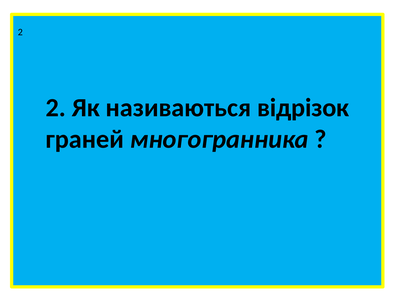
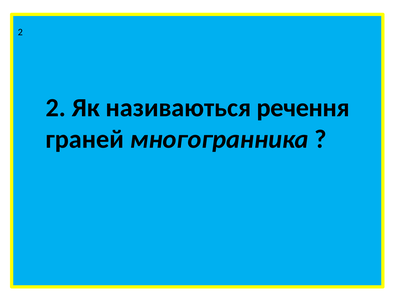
відрізок: відрізок -> речення (303, 108)
